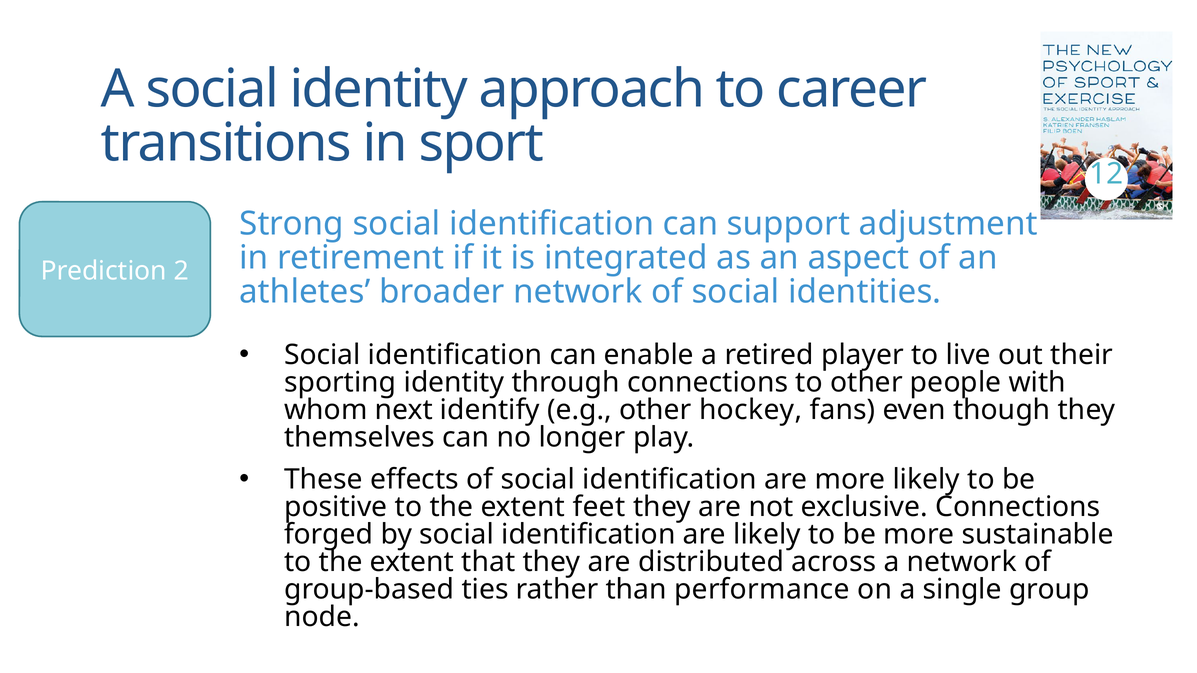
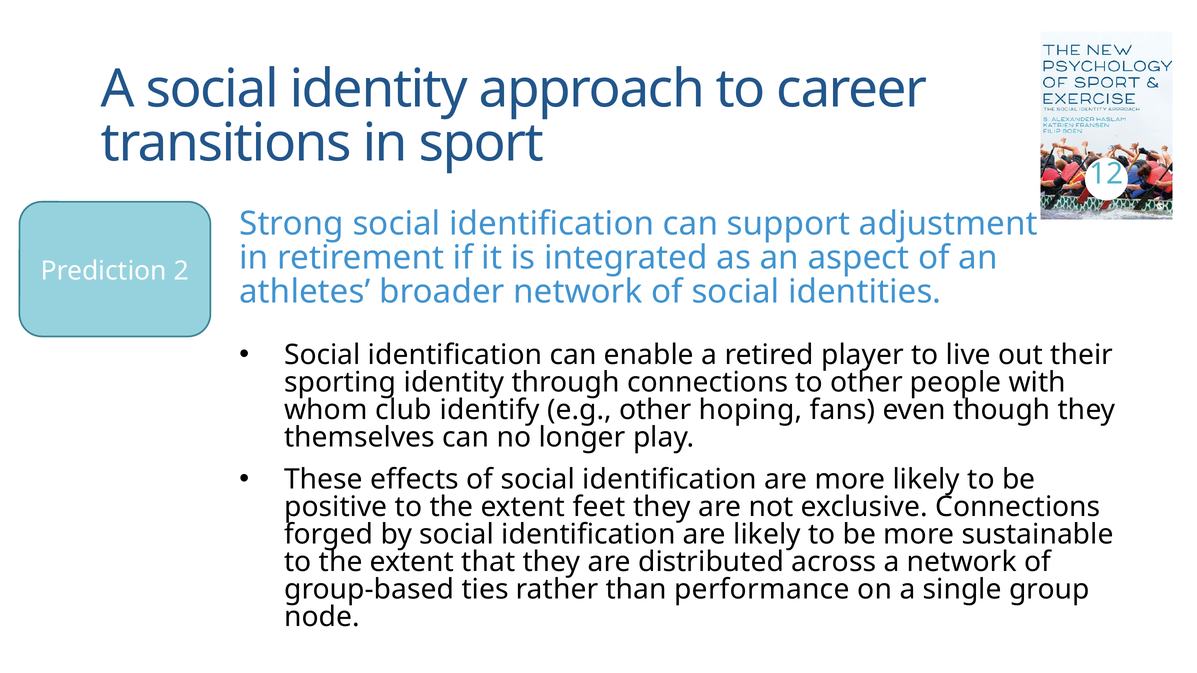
next: next -> club (404, 410)
hockey: hockey -> hoping (751, 410)
